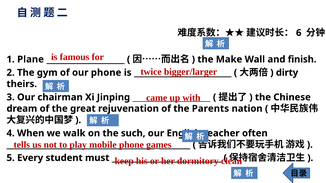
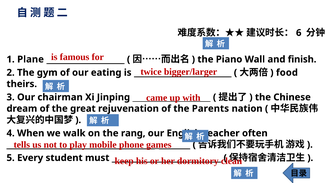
Make: Make -> Piano (229, 59)
our phone: phone -> eating (106, 73)
dirty: dirty -> food (287, 73)
such: such -> rang (133, 133)
